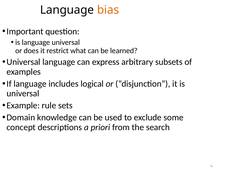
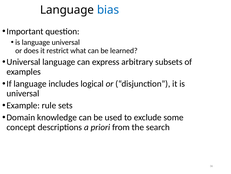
bias colour: orange -> blue (108, 10)
